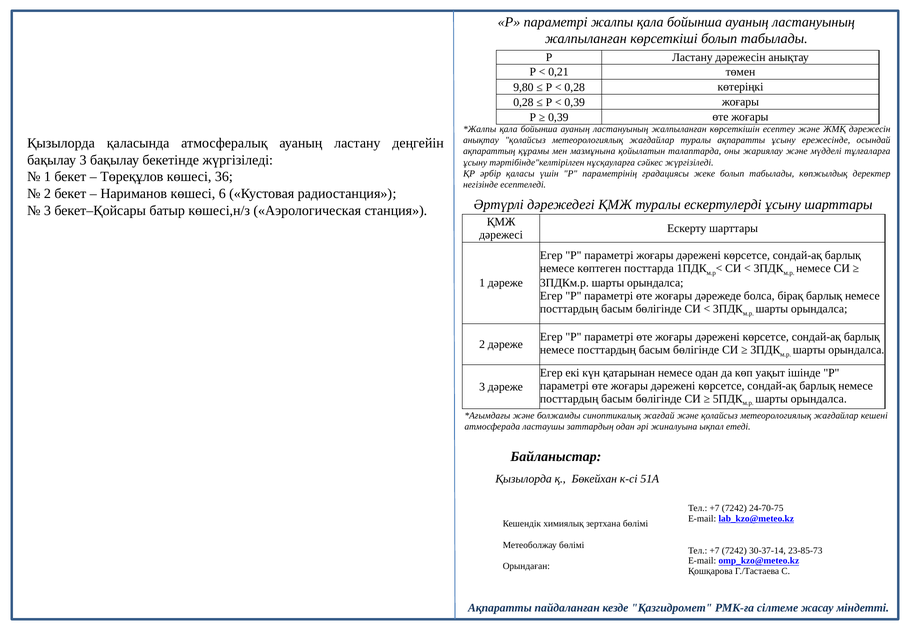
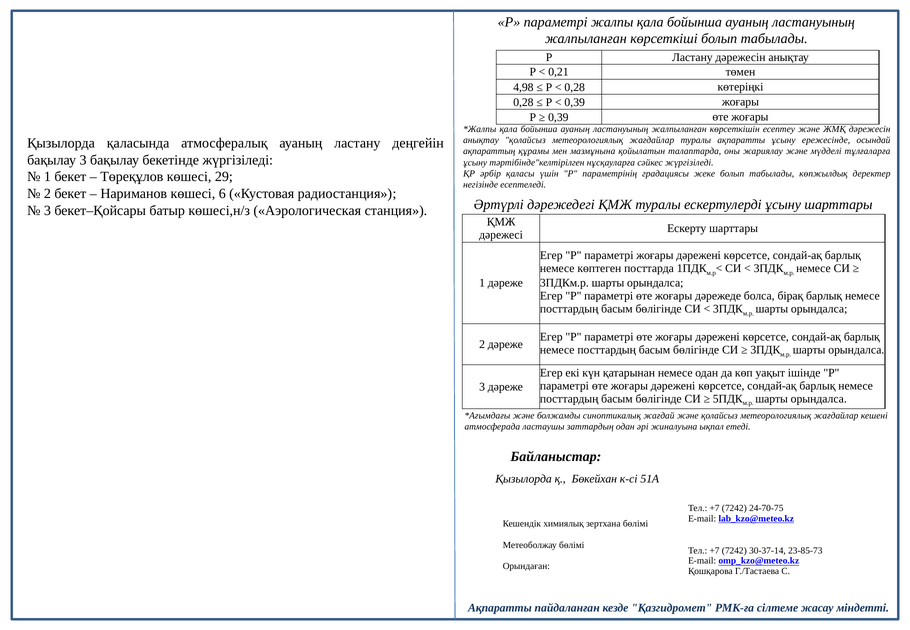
9,80: 9,80 -> 4,98 (523, 87)
36: 36 -> 29 (224, 177)
